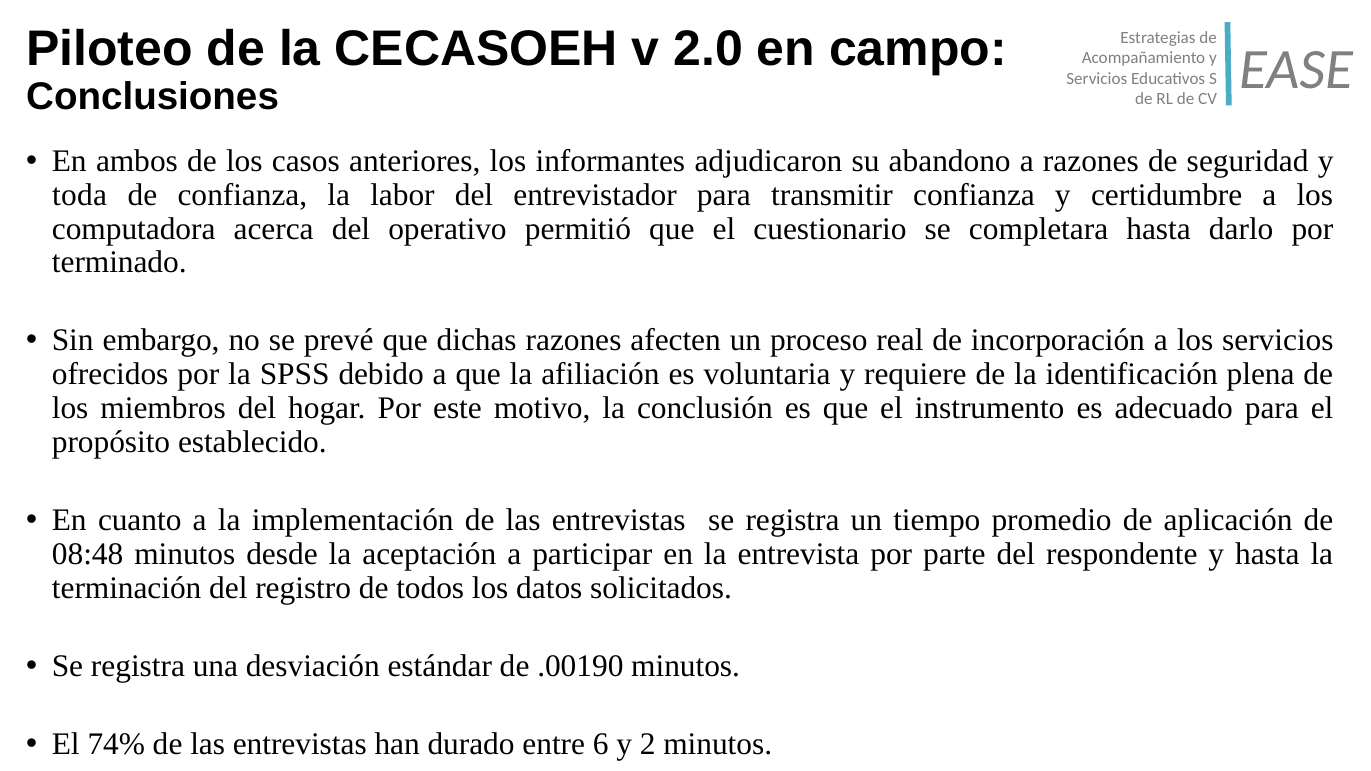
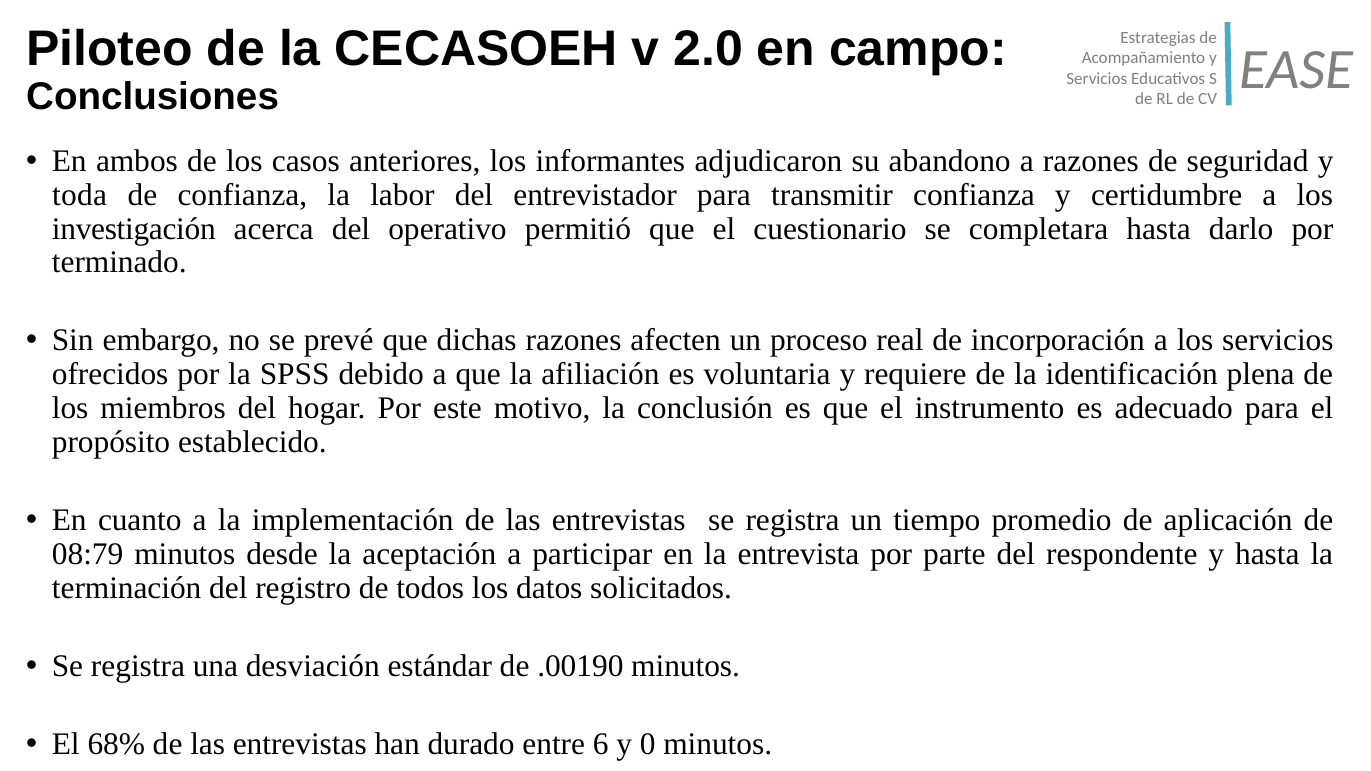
computadora: computadora -> investigación (134, 229)
08:48: 08:48 -> 08:79 (88, 554)
74%: 74% -> 68% (116, 744)
2: 2 -> 0 (648, 744)
